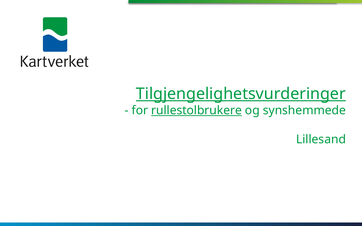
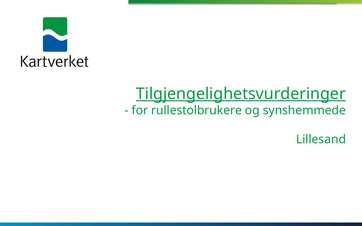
rullestolbrukere underline: present -> none (197, 111)
